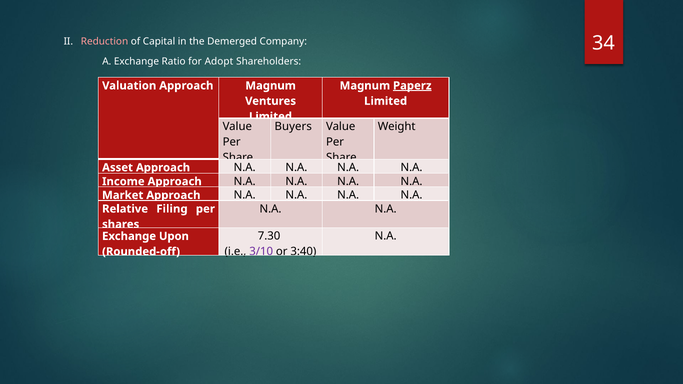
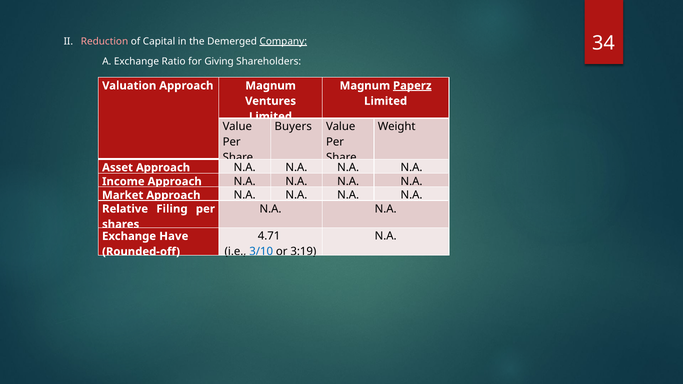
Company underline: none -> present (283, 41)
Adopt: Adopt -> Giving (219, 61)
7.30: 7.30 -> 4.71 (269, 236)
Upon: Upon -> Have (174, 236)
3/10 colour: purple -> blue (261, 252)
3:40: 3:40 -> 3:19 (303, 252)
